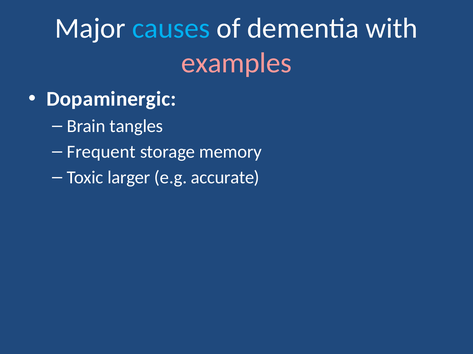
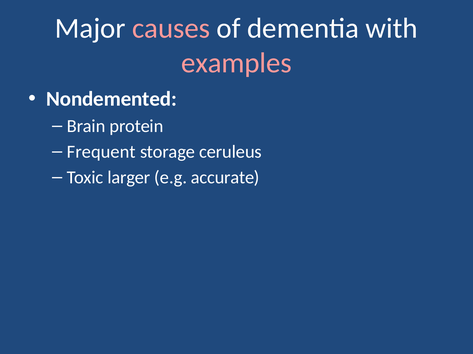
causes colour: light blue -> pink (171, 28)
Dopaminergic: Dopaminergic -> Nondemented (111, 99)
tangles: tangles -> protein (136, 126)
memory: memory -> ceruleus (231, 152)
